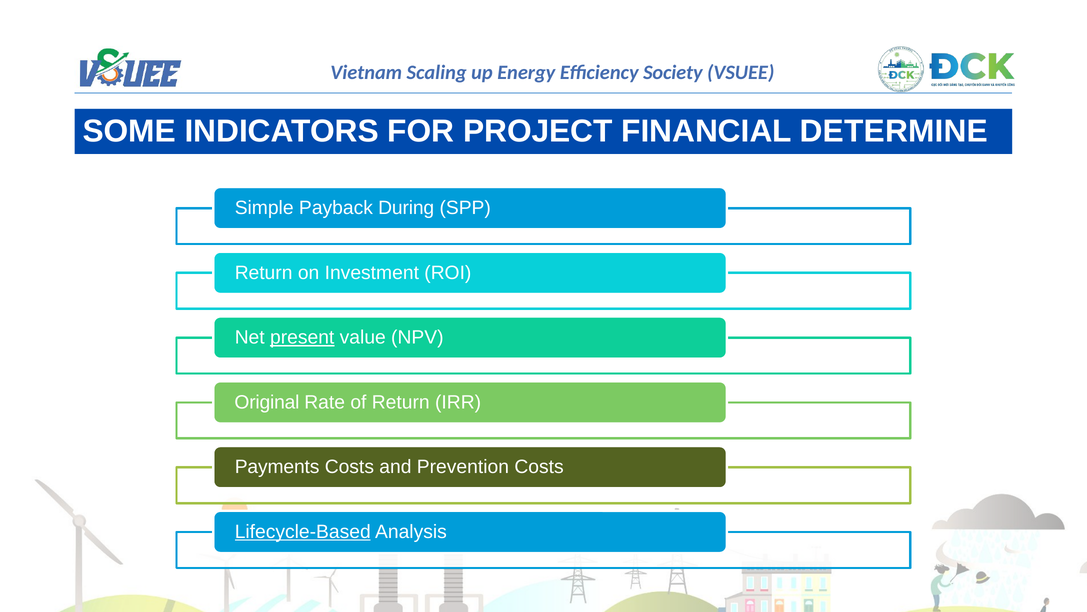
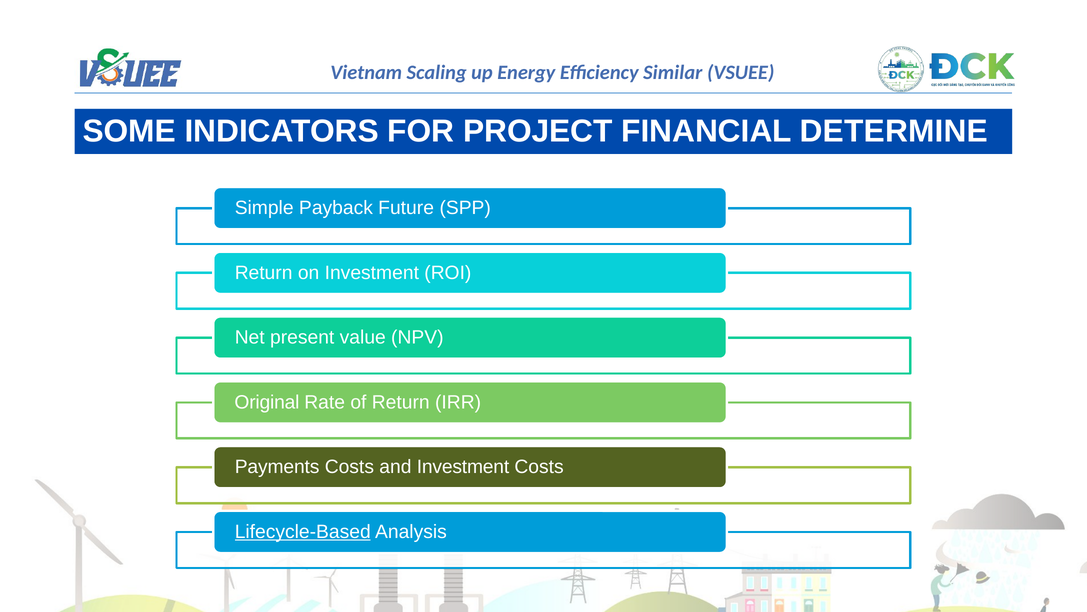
Society: Society -> Similar (673, 73)
During: During -> Future (406, 208)
present underline: present -> none (302, 337)
and Prevention: Prevention -> Investment (463, 467)
